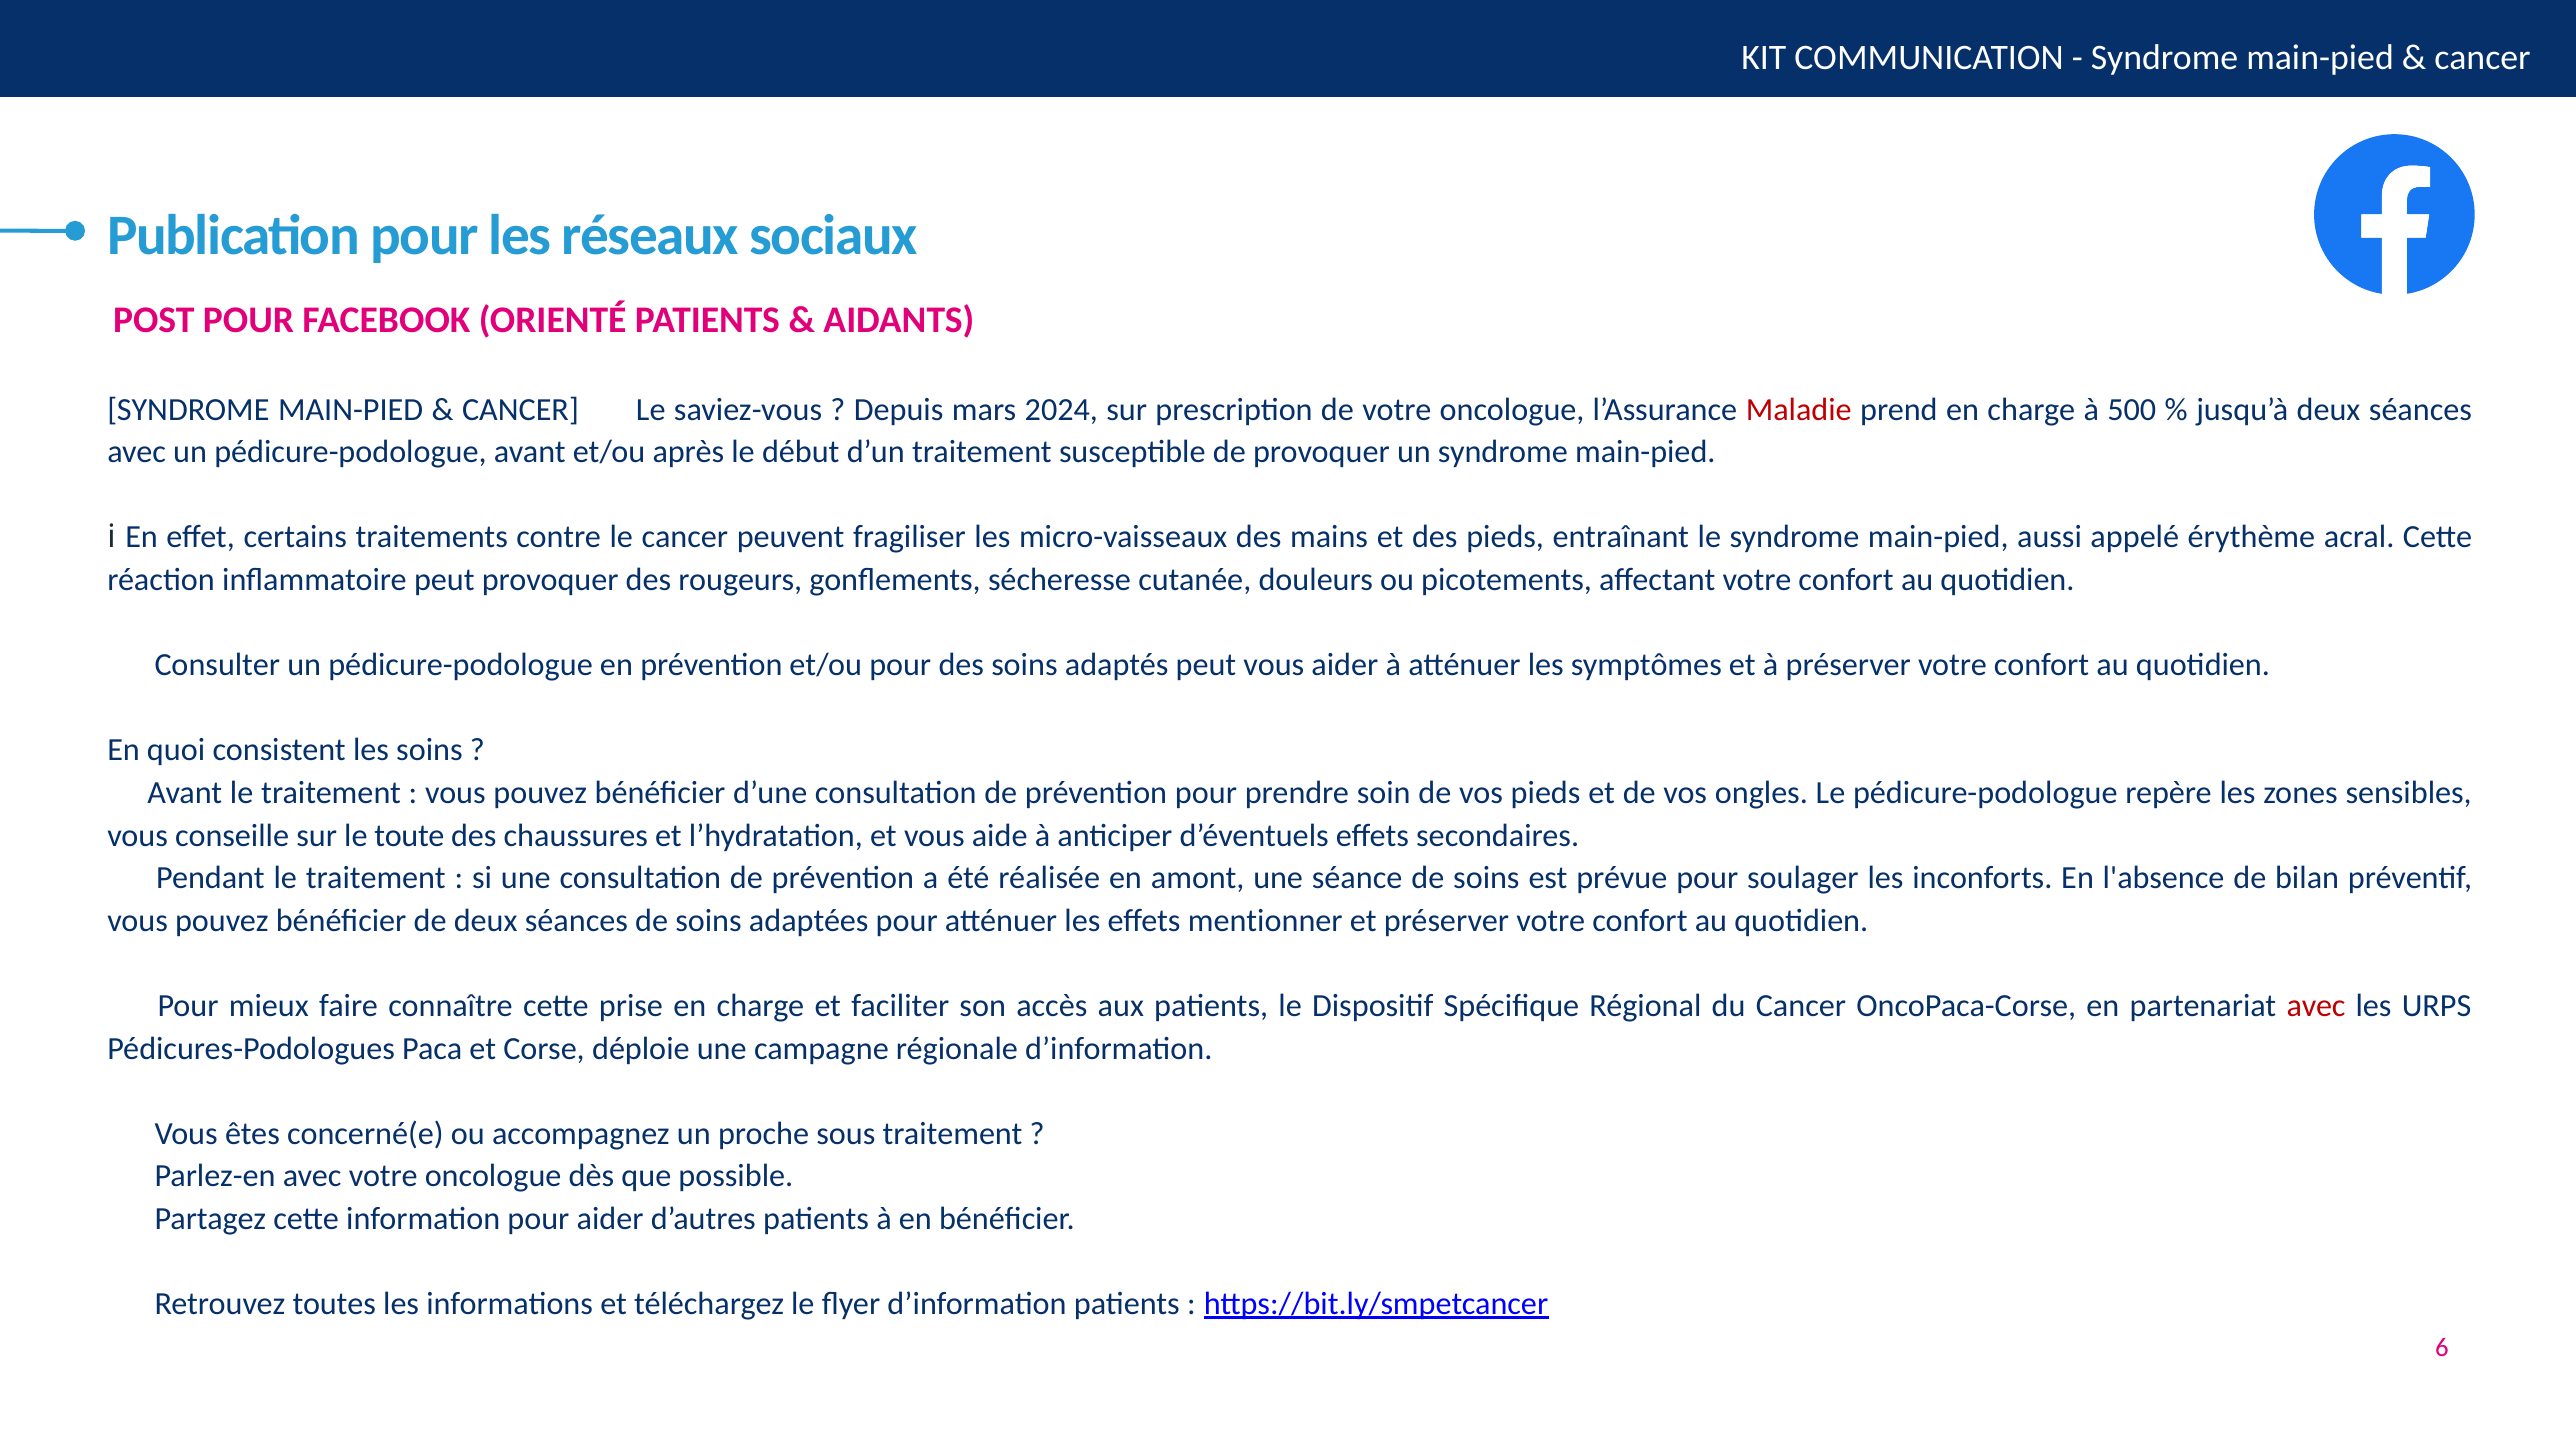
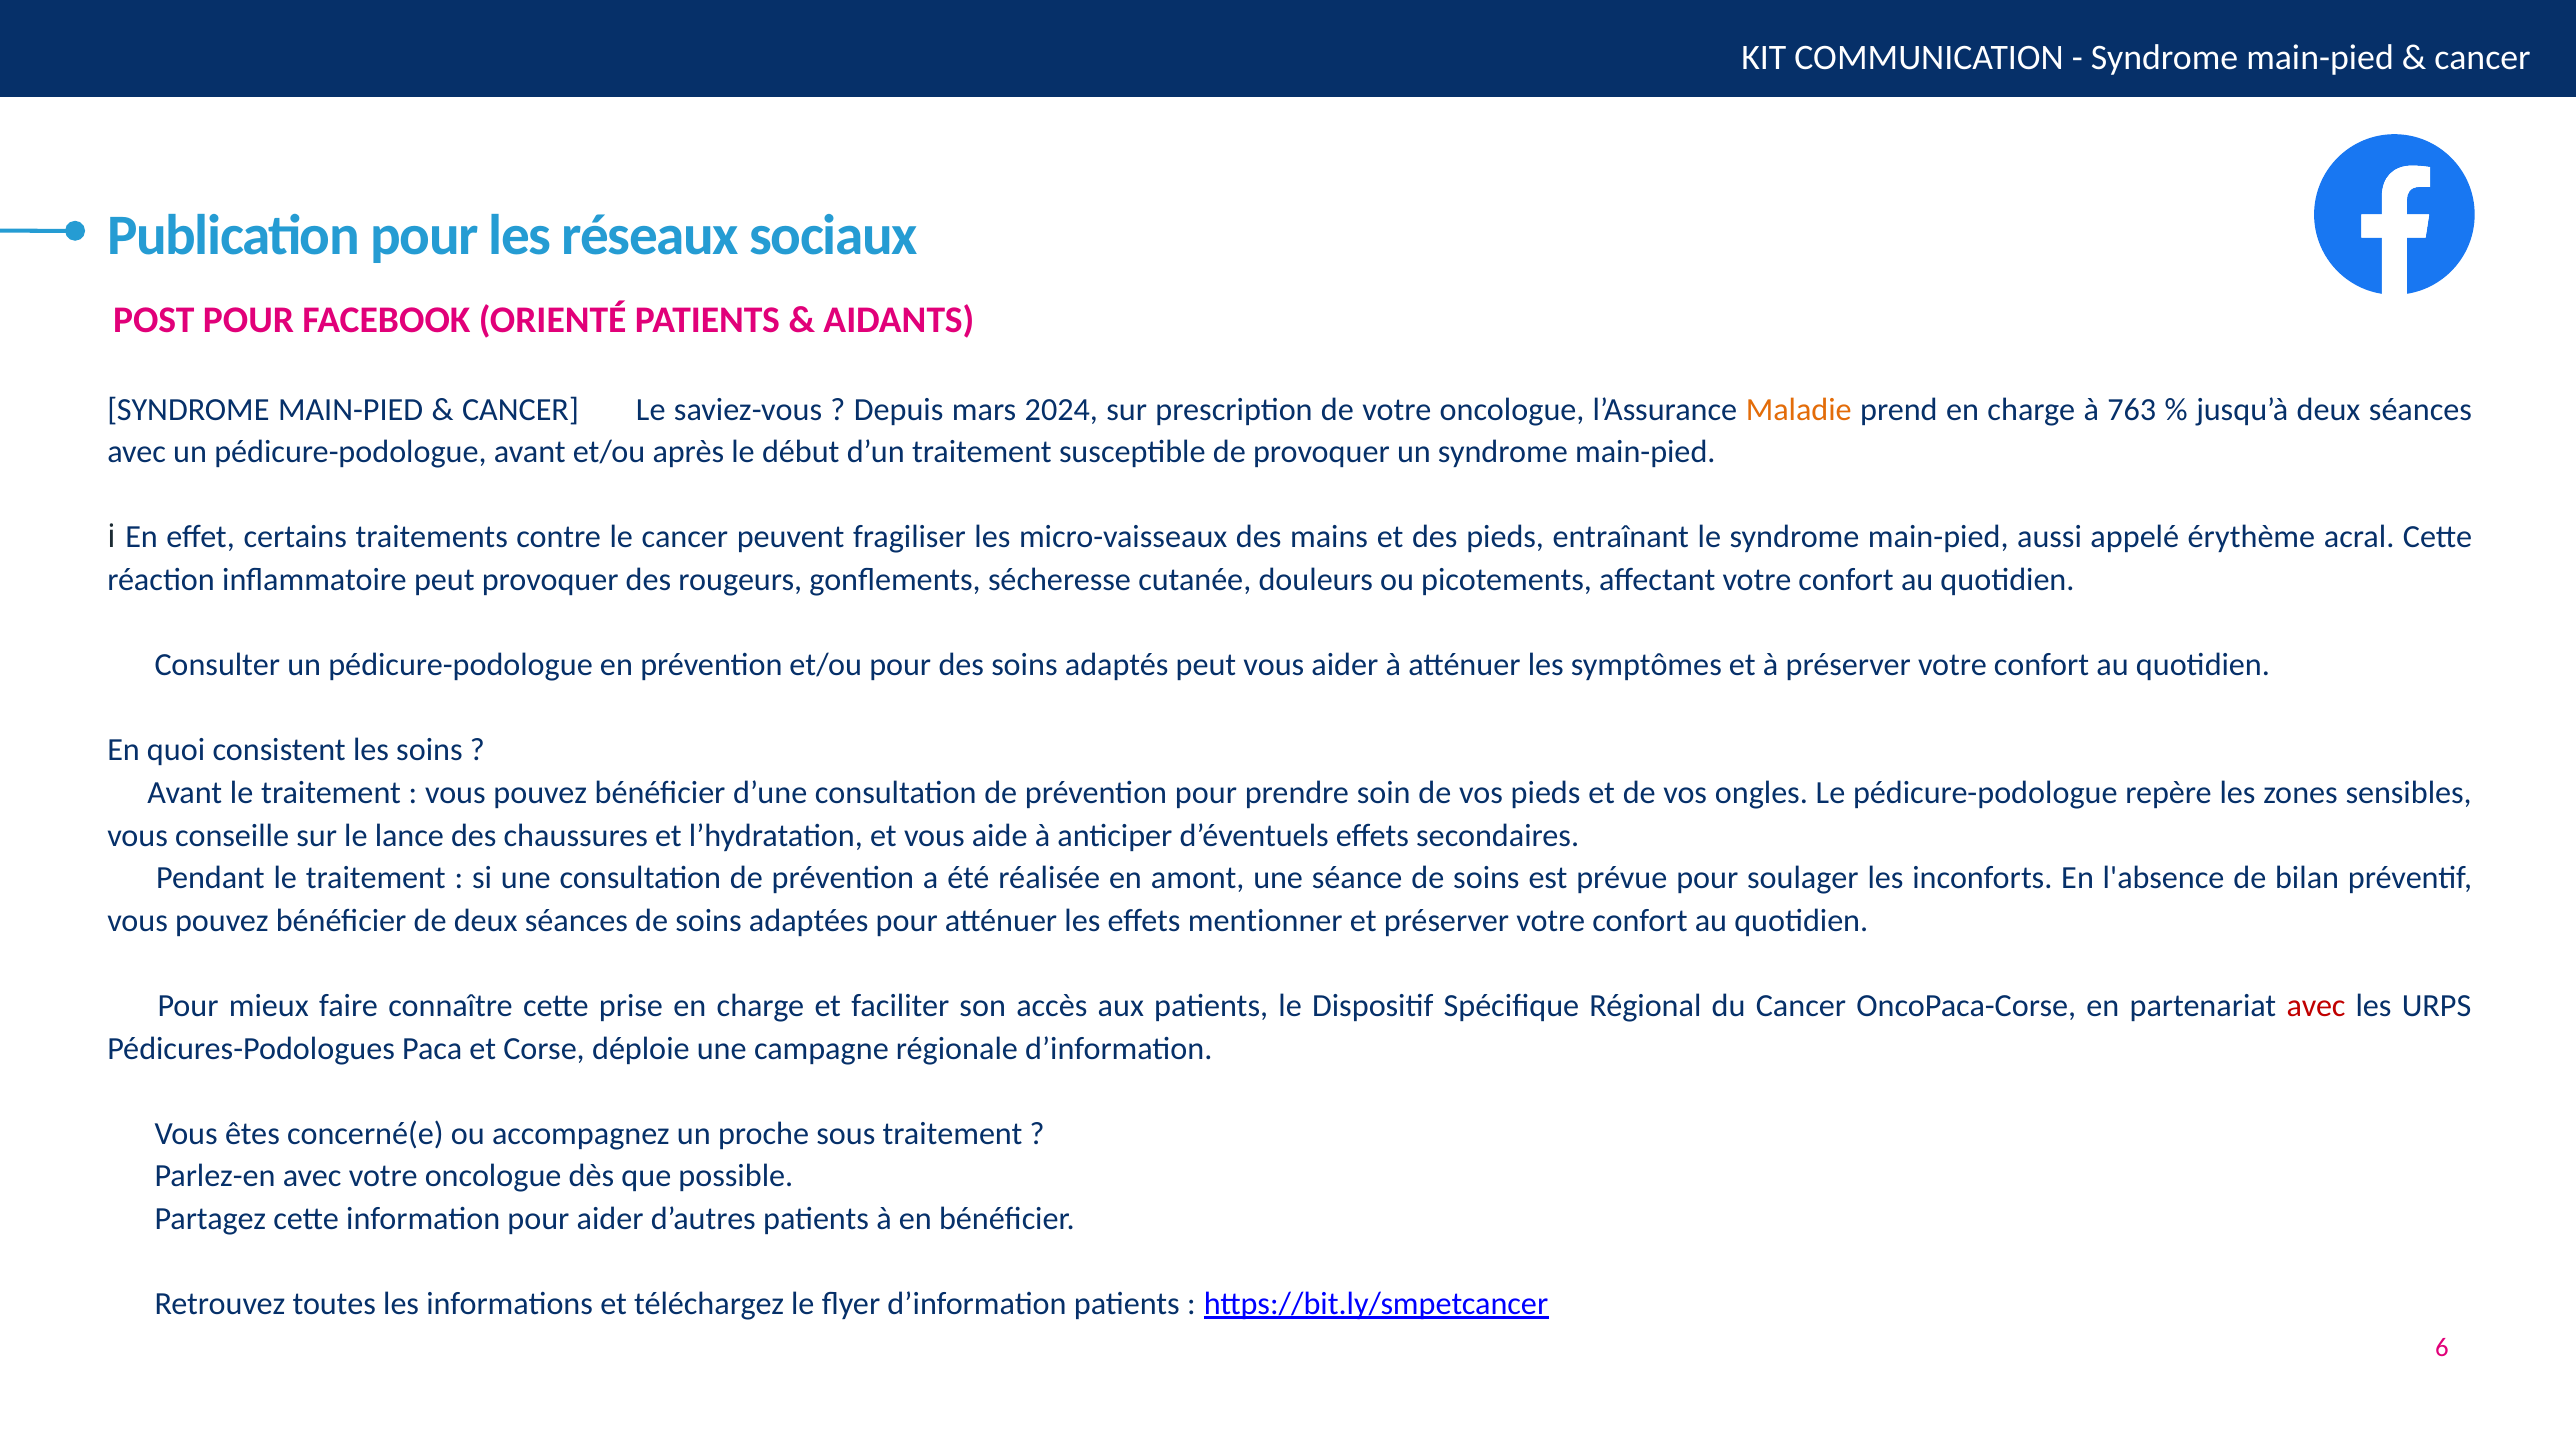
Maladie colour: red -> orange (1799, 410)
500: 500 -> 763 (2132, 410)
toute: toute -> lance (409, 835)
